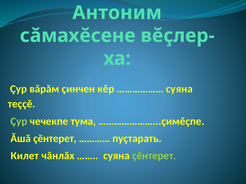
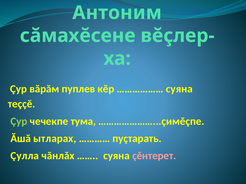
çинчен: çинчен -> пуплев (78, 89)
Ăшă çĕнтерет: çĕнтерет -> ытларах (55, 139)
Килет: Килет -> Çулла (25, 156)
çĕнтерет colour: light green -> pink (154, 156)
